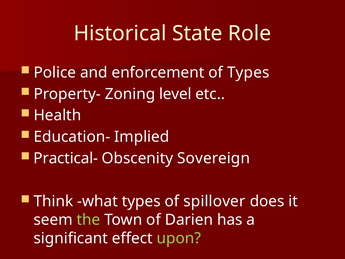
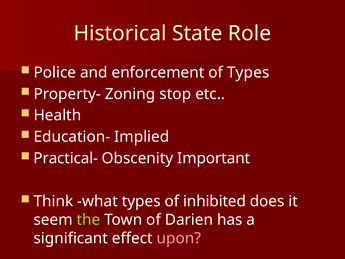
level: level -> stop (175, 94)
Sovereign: Sovereign -> Important (214, 158)
spillover: spillover -> inhibited (215, 201)
upon colour: light green -> pink (179, 238)
